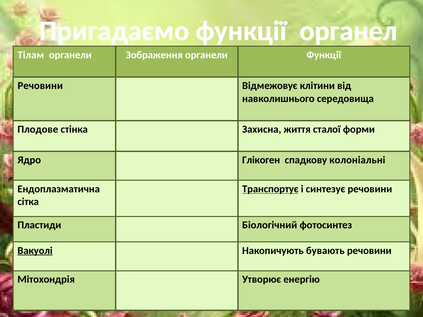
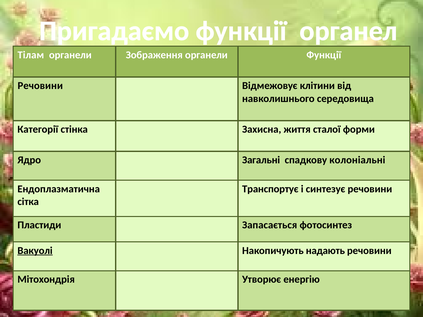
Плодове: Плодове -> Категорії (38, 129)
Глікоген: Глікоген -> Загальні (261, 160)
Транспортує underline: present -> none (270, 189)
Біологічний: Біологічний -> Запасається (270, 225)
бувають: бувають -> надають (325, 251)
